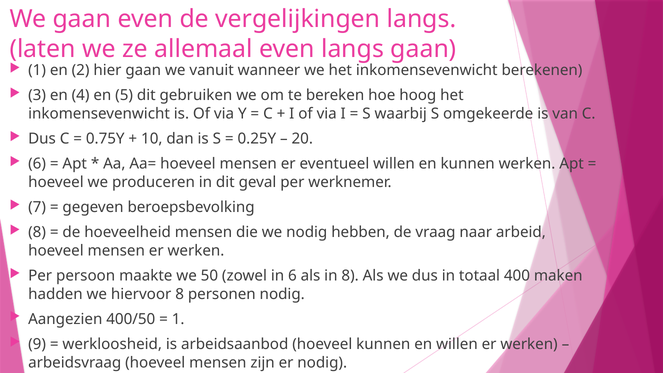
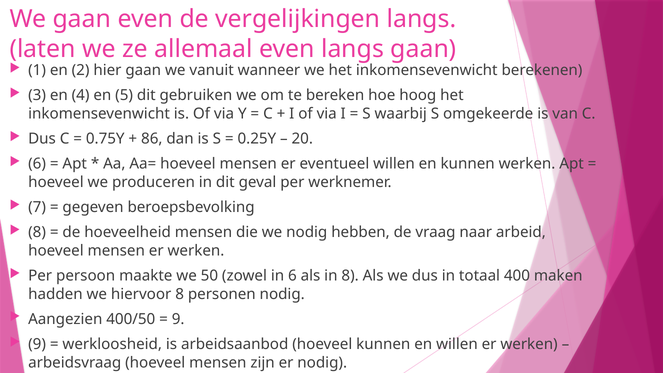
10: 10 -> 86 (152, 139)
1: 1 -> 9 (178, 319)
